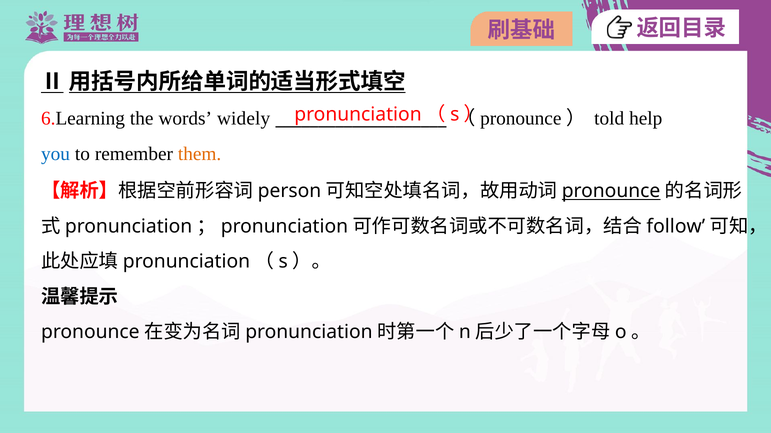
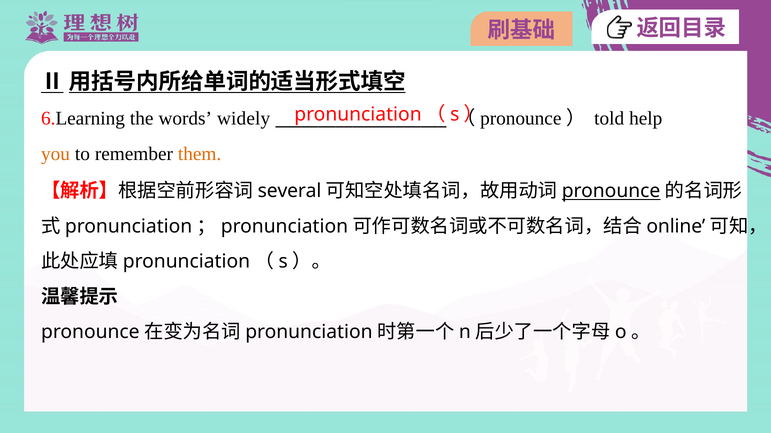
you colour: blue -> orange (56, 154)
person: person -> several (290, 191)
follow: follow -> online (676, 227)
